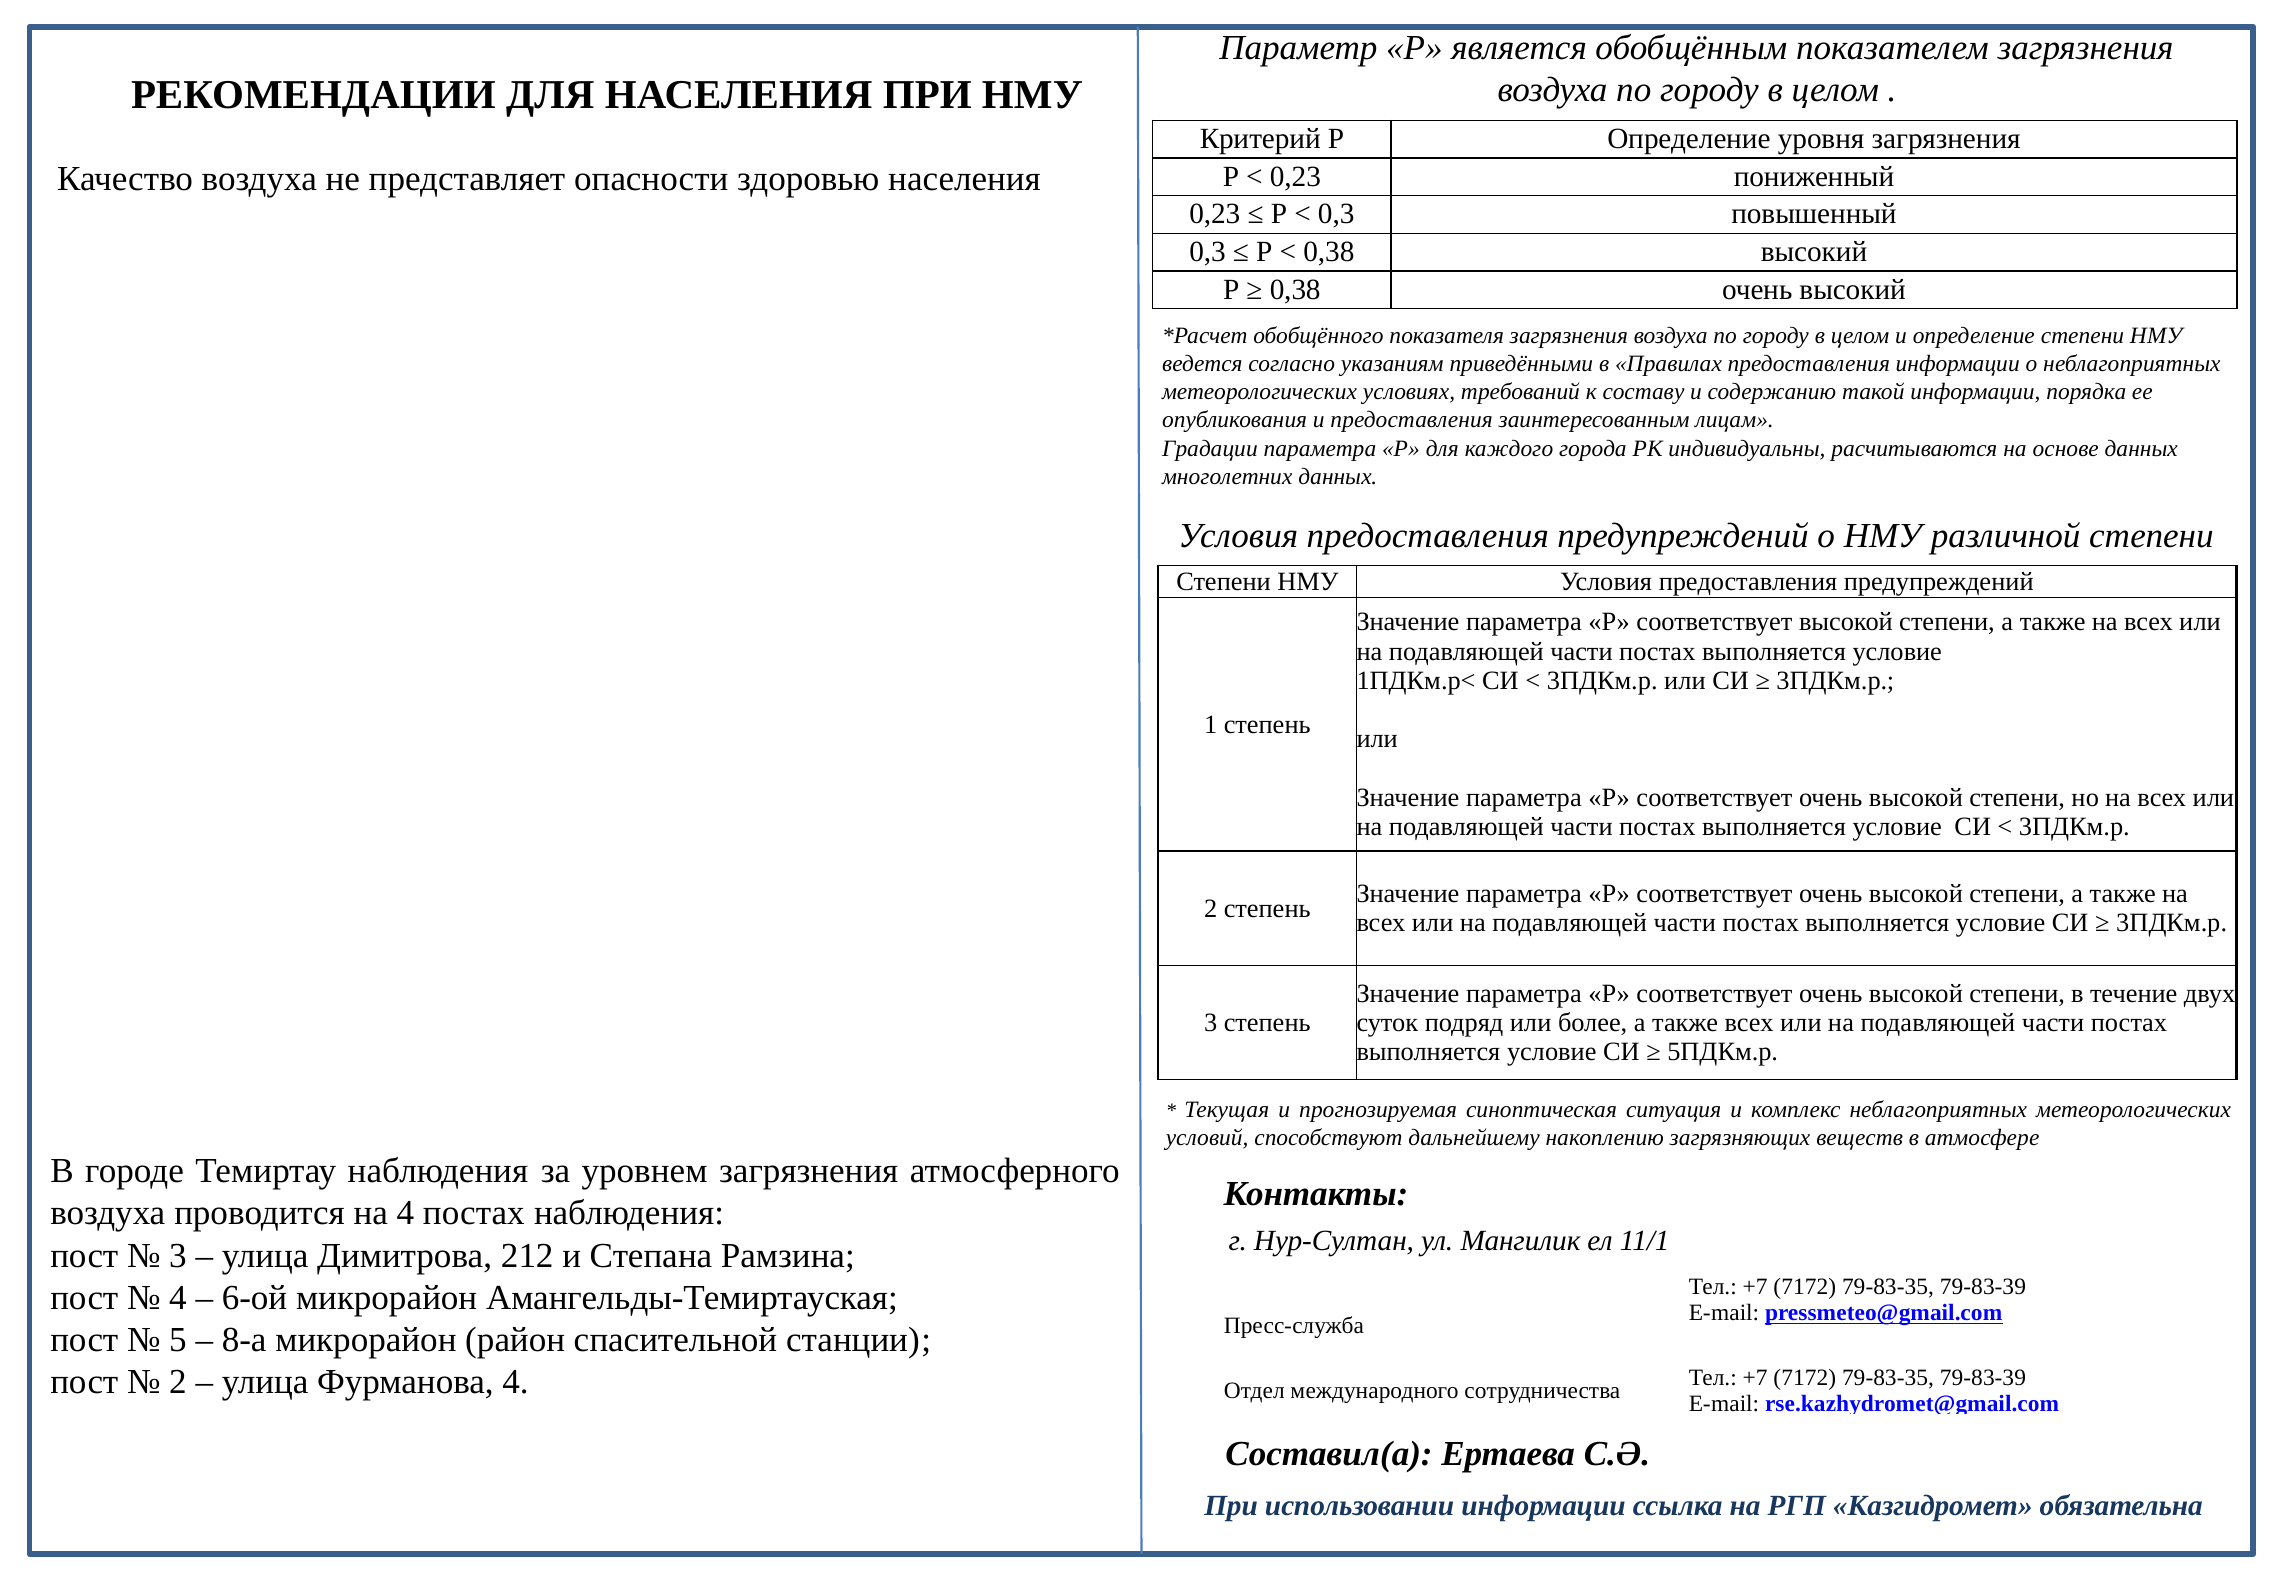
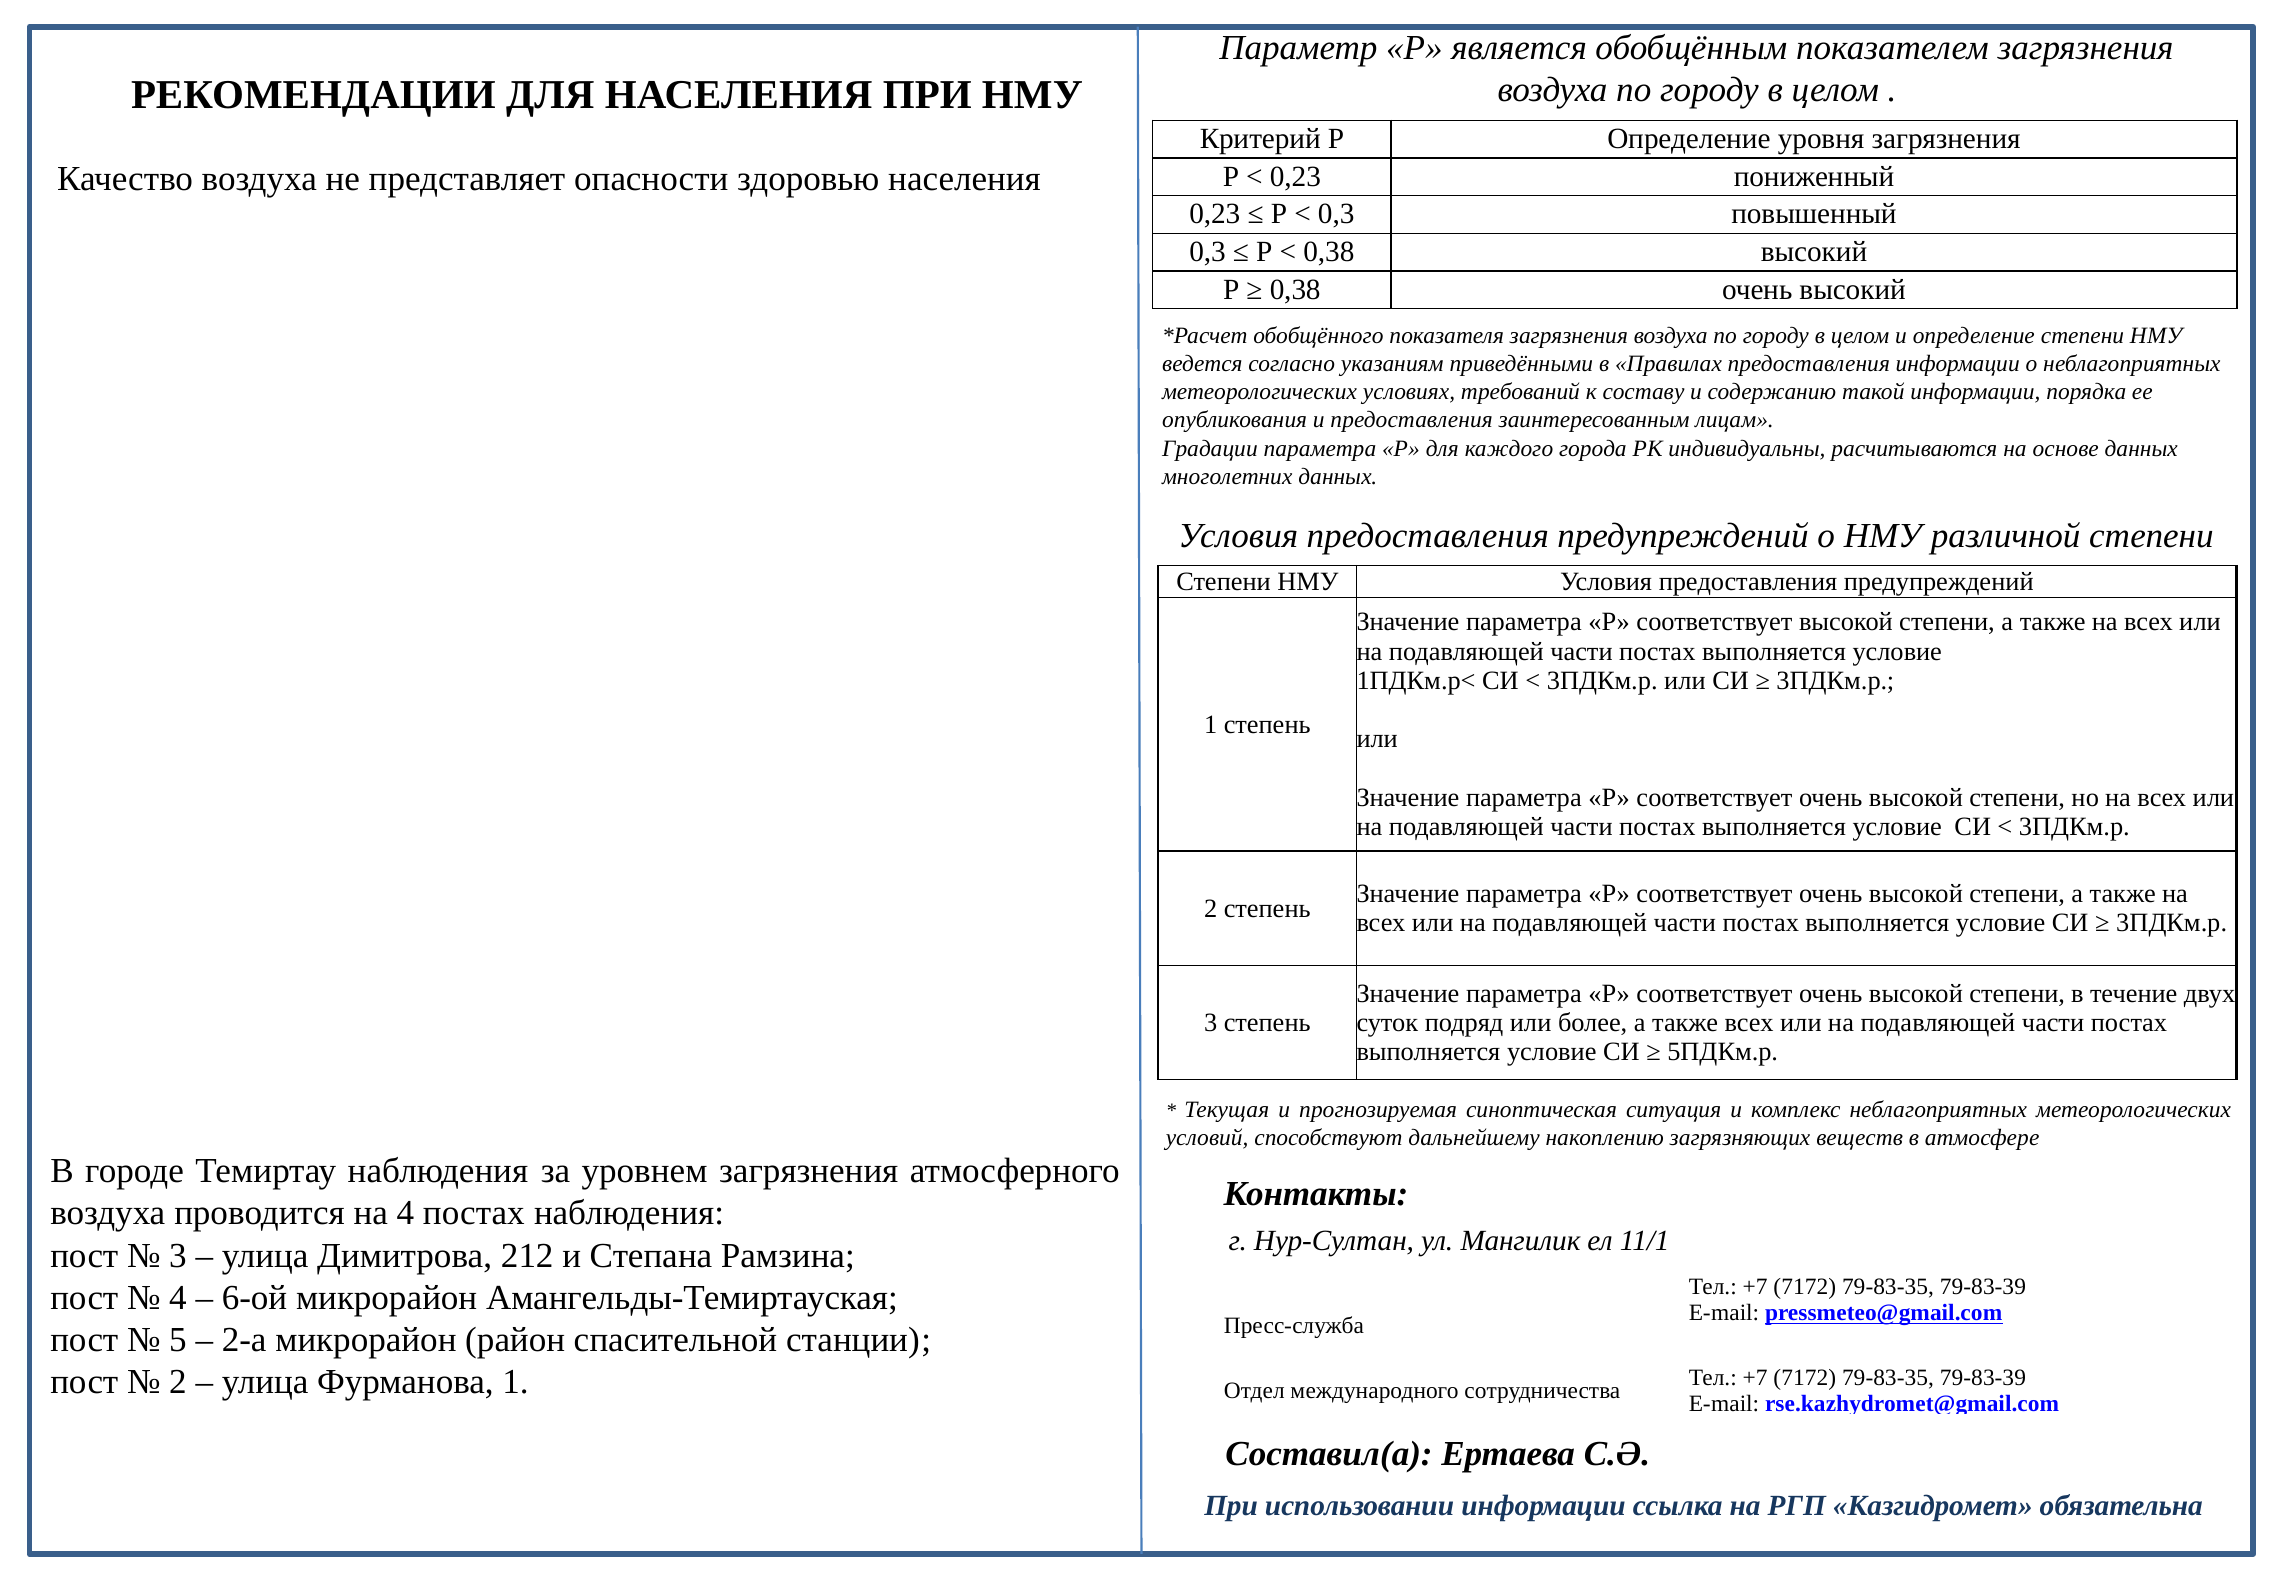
8-а: 8-а -> 2-а (244, 1339)
Фурманова 4: 4 -> 1 (516, 1382)
